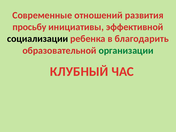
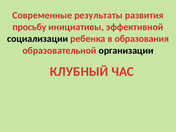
отношений: отношений -> результаты (98, 15)
благодарить: благодарить -> образования (142, 39)
организации colour: green -> black (126, 50)
